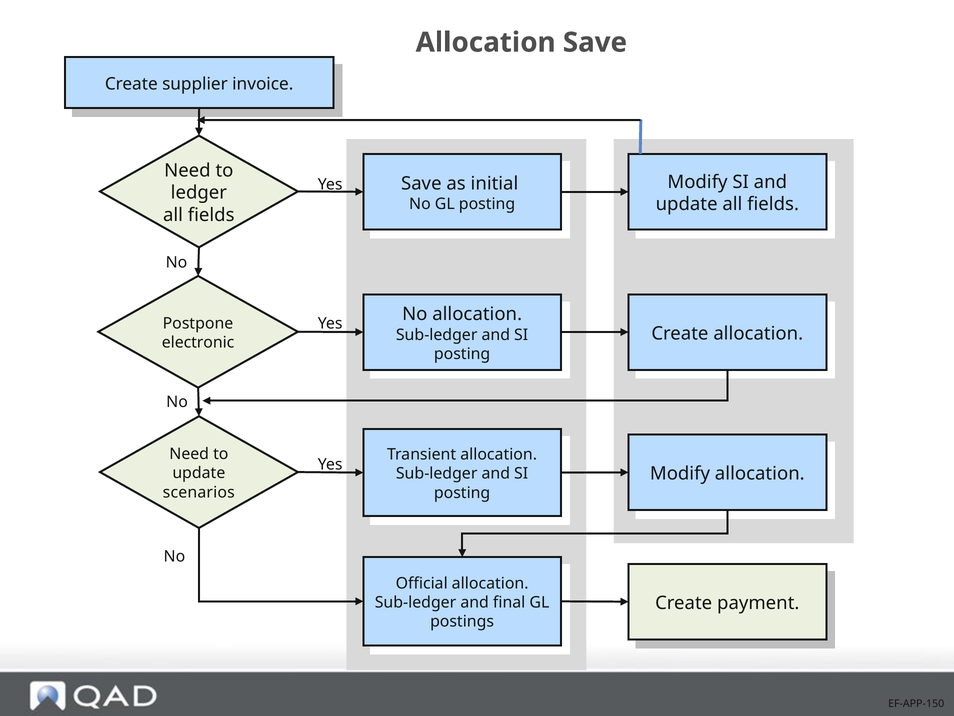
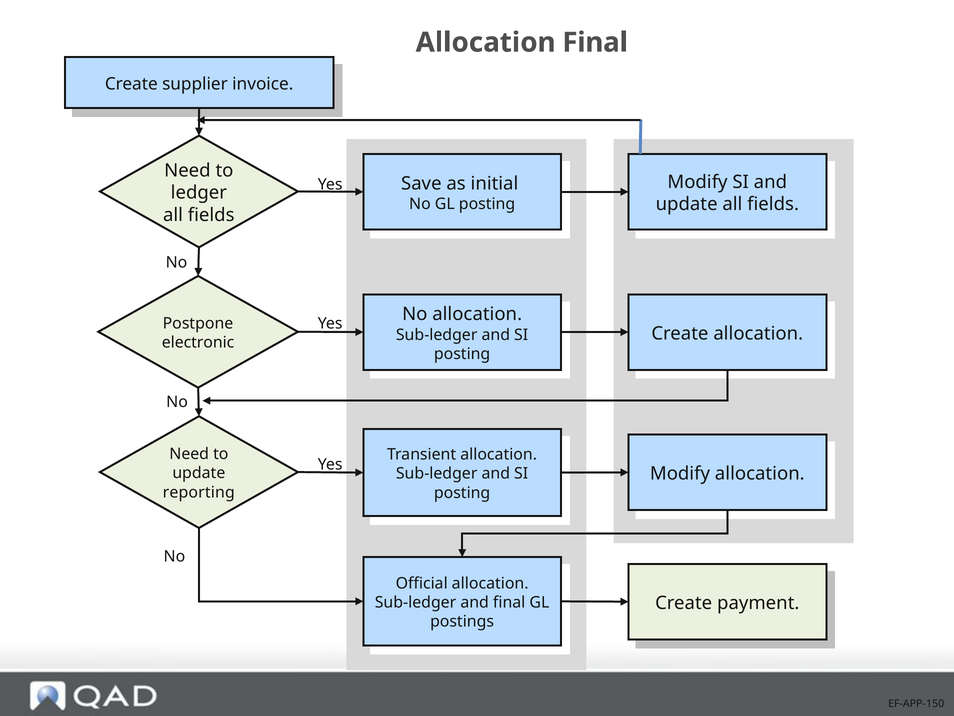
Allocation Save: Save -> Final (595, 42)
scenarios: scenarios -> reporting (199, 492)
